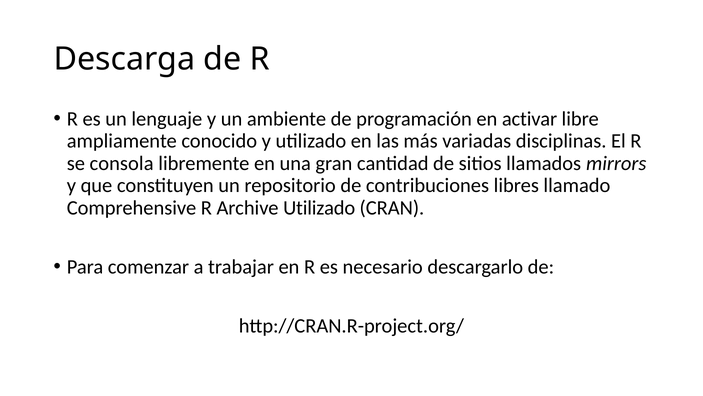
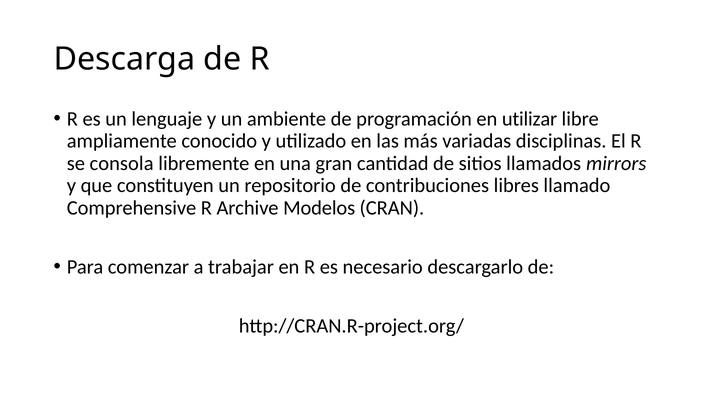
activar: activar -> utilizar (530, 119)
Archive Utilizado: Utilizado -> Modelos (319, 207)
